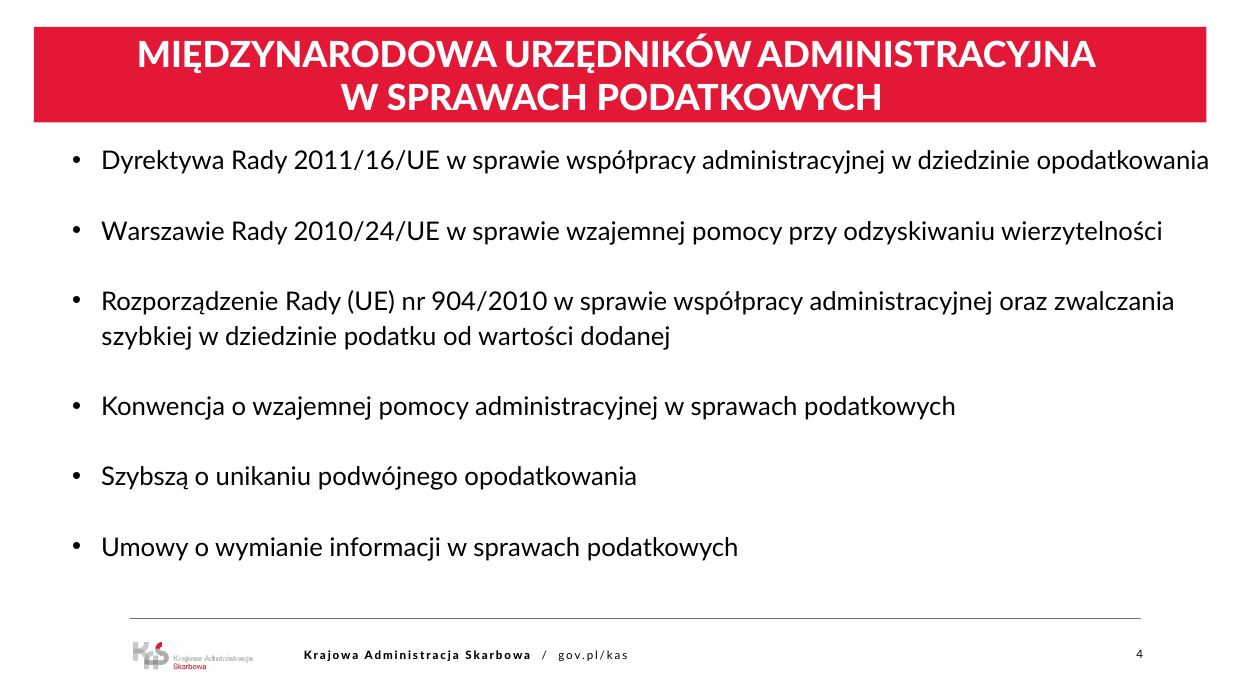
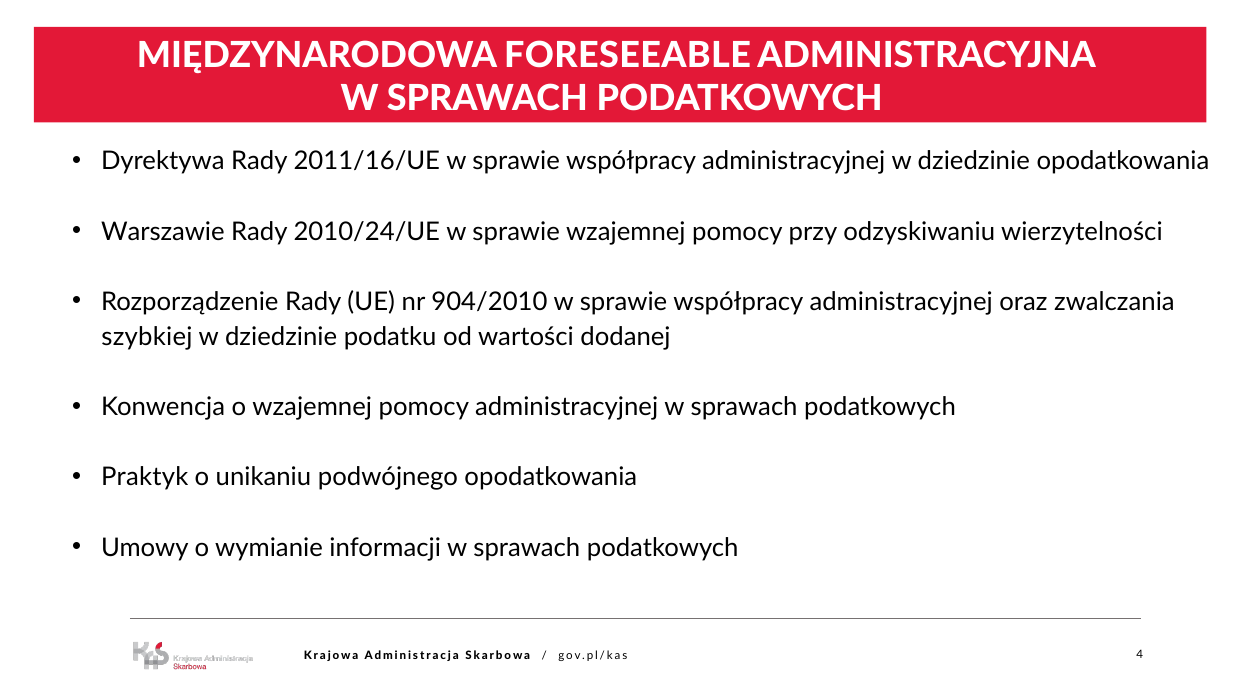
URZĘDNIKÓW: URZĘDNIKÓW -> FORESEEABLE (628, 56)
Szybszą: Szybszą -> Praktyk (145, 478)
